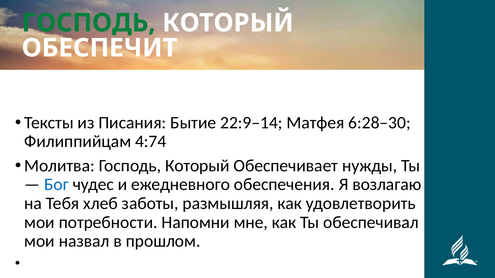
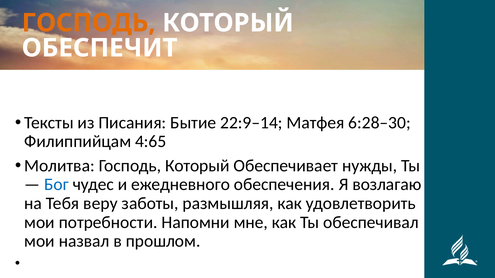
ГОСПОДЬ colour: green -> orange (89, 23)
4:74: 4:74 -> 4:65 (151, 142)
хлеб: хлеб -> веру (100, 204)
